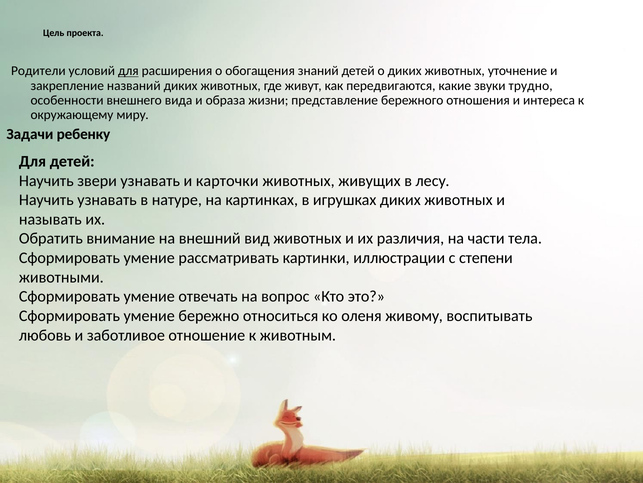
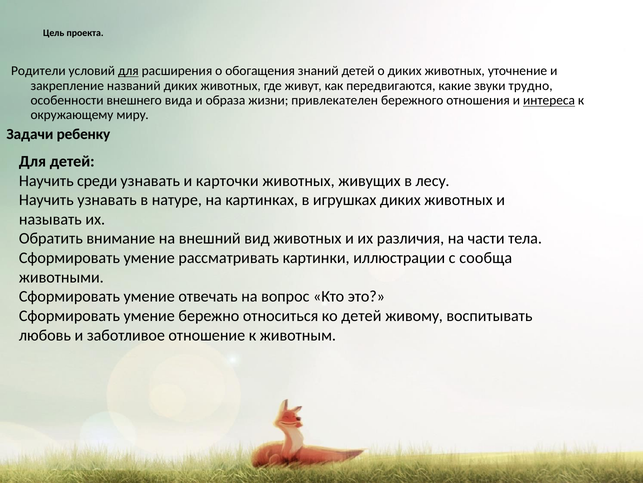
представление: представление -> привлекателен (335, 100)
интереса underline: none -> present (549, 100)
звери: звери -> среди (97, 180)
степени: степени -> сообща (486, 258)
ко оленя: оленя -> детей (361, 315)
